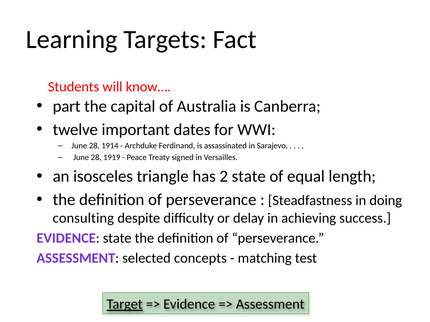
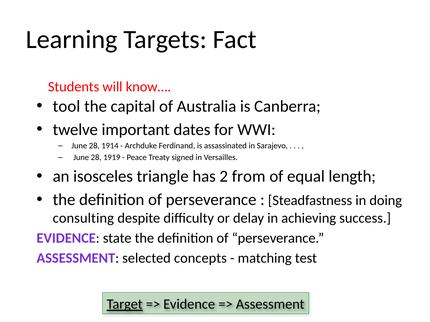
part: part -> tool (66, 106)
2 state: state -> from (249, 177)
